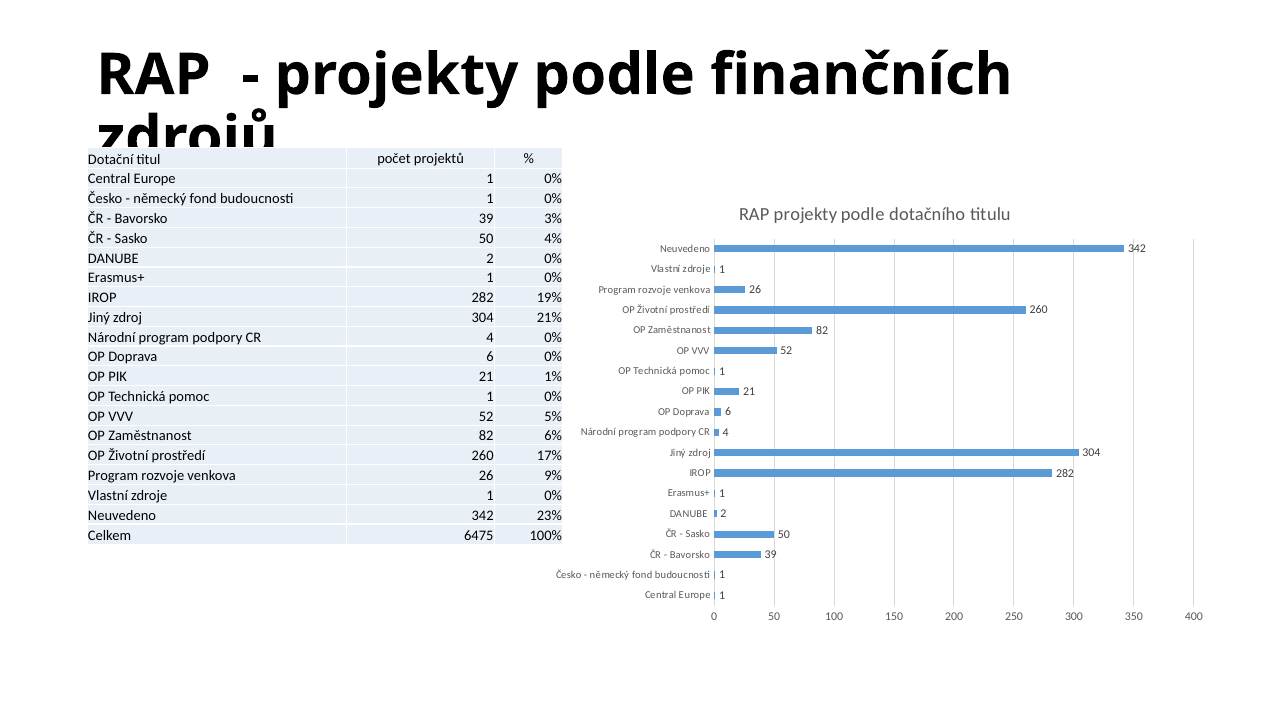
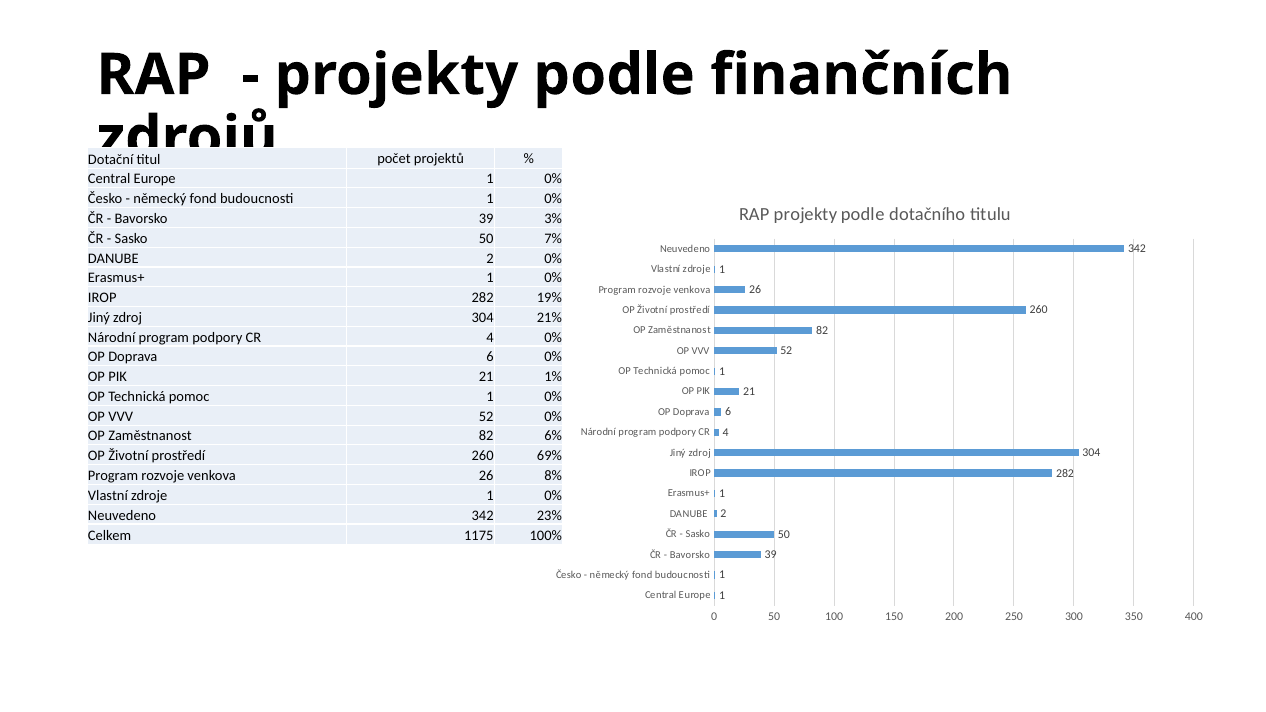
4%: 4% -> 7% (553, 238)
52 5%: 5% -> 0% (553, 416)
17%: 17% -> 69% (549, 456)
9%: 9% -> 8% (553, 476)
6475: 6475 -> 1175 (479, 536)
